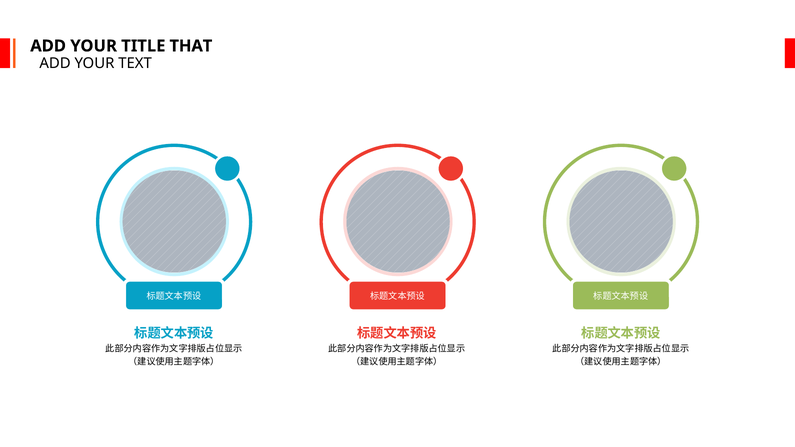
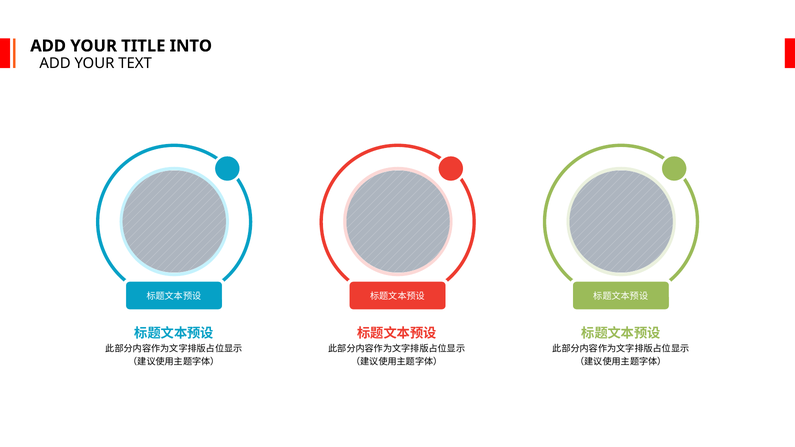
THAT: THAT -> INTO (191, 46)
